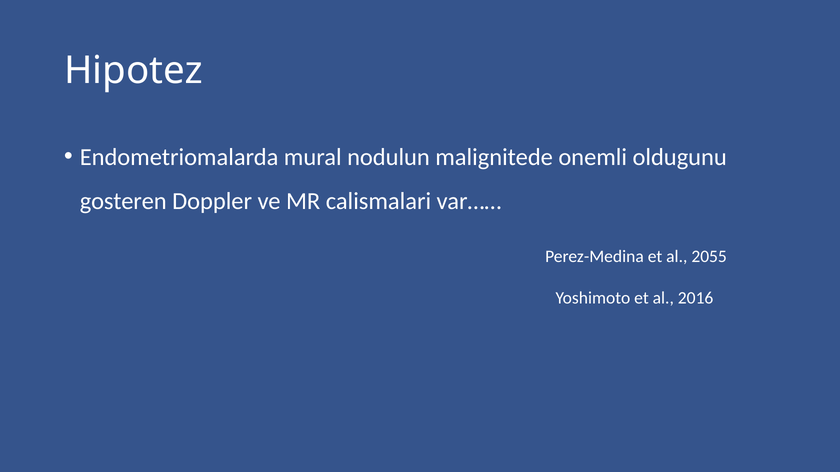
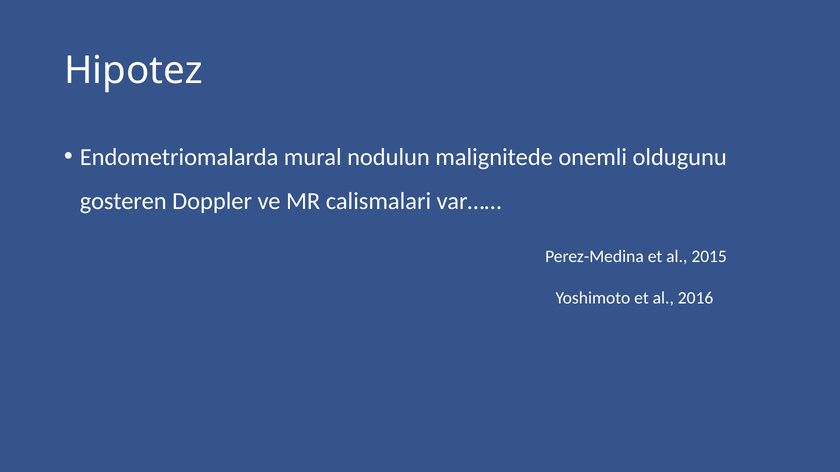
2055: 2055 -> 2015 (709, 257)
